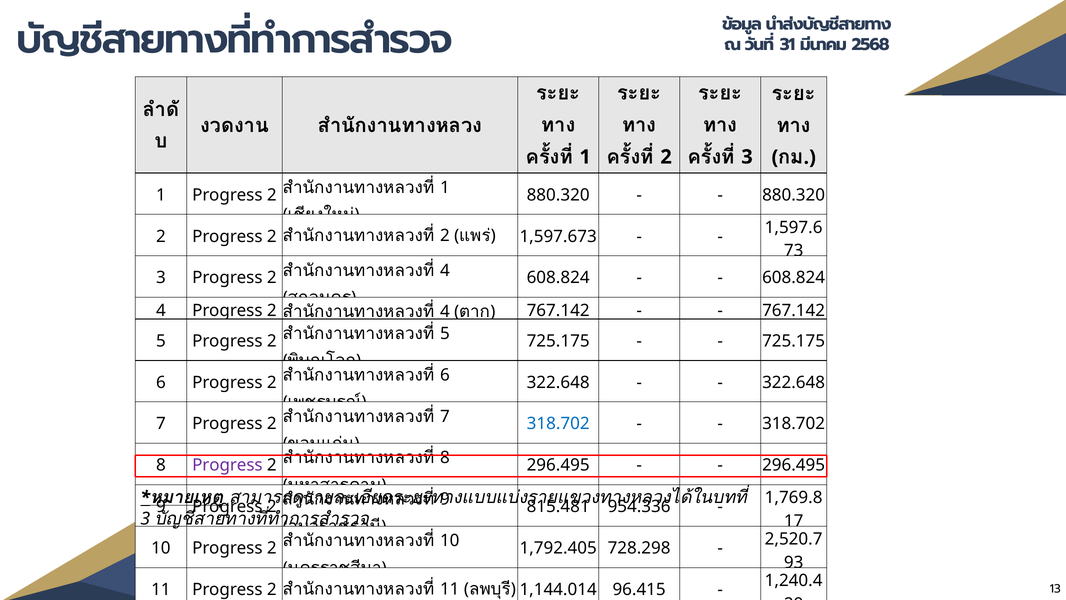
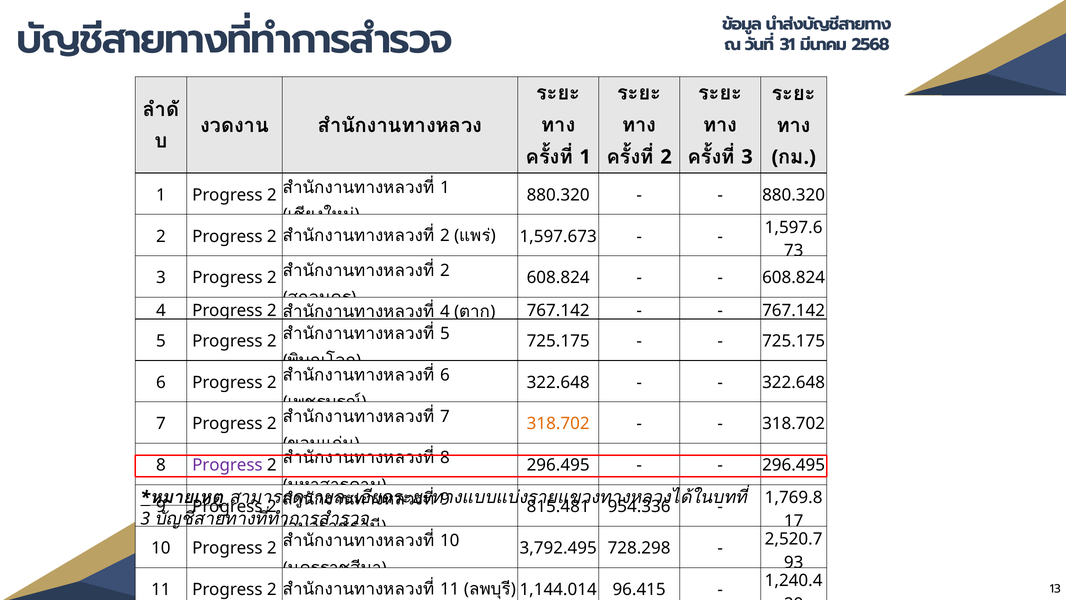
4: 4 -> 2 (445, 270)
318.702 colour: blue -> orange (558, 424)
1,792.405: 1,792.405 -> 3,792.495 (558, 548)
